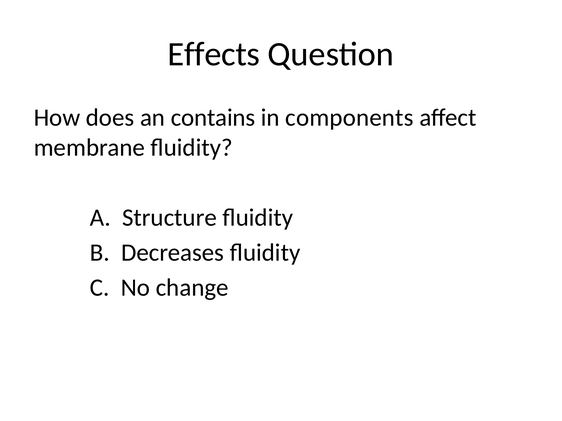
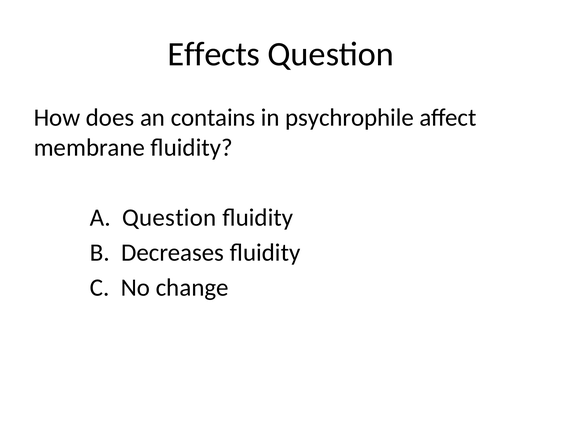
components: components -> psychrophile (350, 118)
A Structure: Structure -> Question (169, 218)
